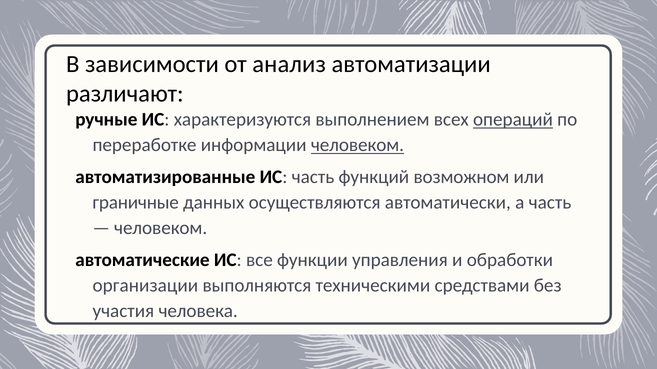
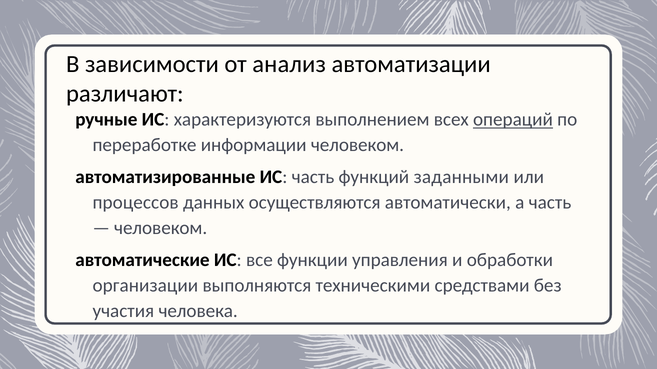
человеком underline: present -> none (357, 145)
возможном: возможном -> заданными (461, 177)
граничные: граничные -> процессов (136, 203)
